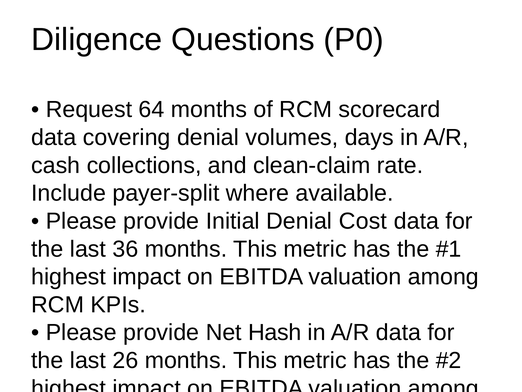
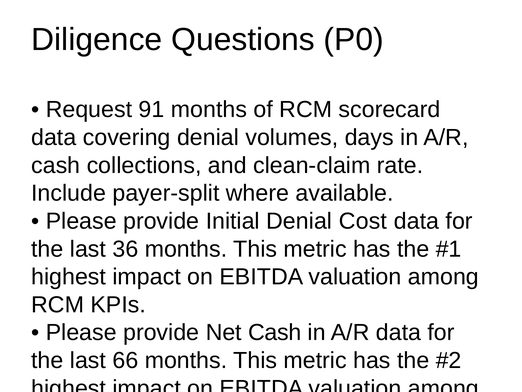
64: 64 -> 91 (152, 109)
Net Hash: Hash -> Cash (275, 332)
26: 26 -> 66 (125, 360)
